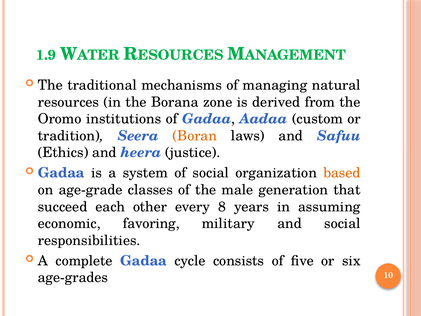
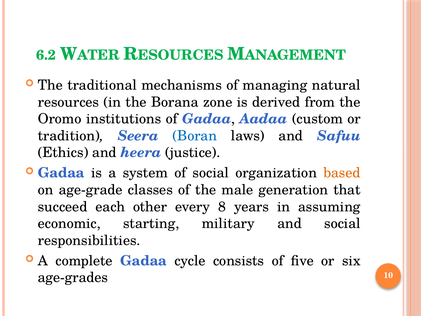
1.9: 1.9 -> 6.2 (46, 55)
Boran colour: orange -> blue (195, 136)
favoring: favoring -> starting (151, 223)
